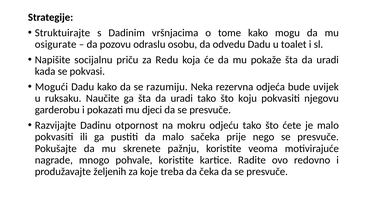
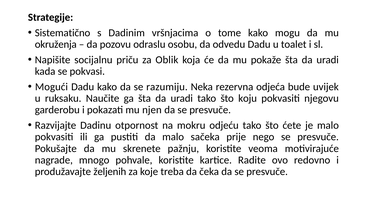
Struktuirajte: Struktuirajte -> Sistematično (63, 33)
osigurate: osigurate -> okruženja (56, 44)
Redu: Redu -> Oblik (167, 60)
djeci: djeci -> njen (152, 110)
